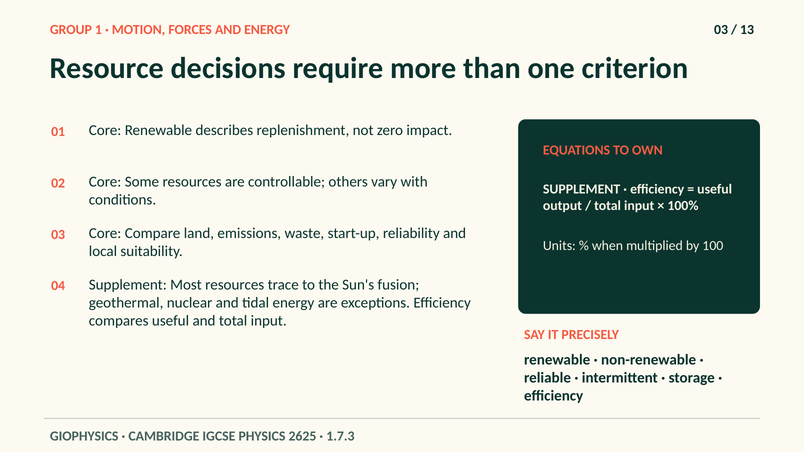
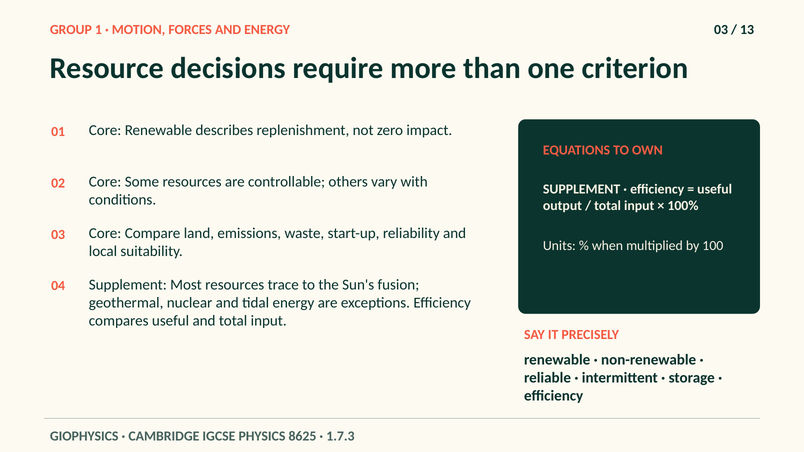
2625: 2625 -> 8625 (302, 436)
